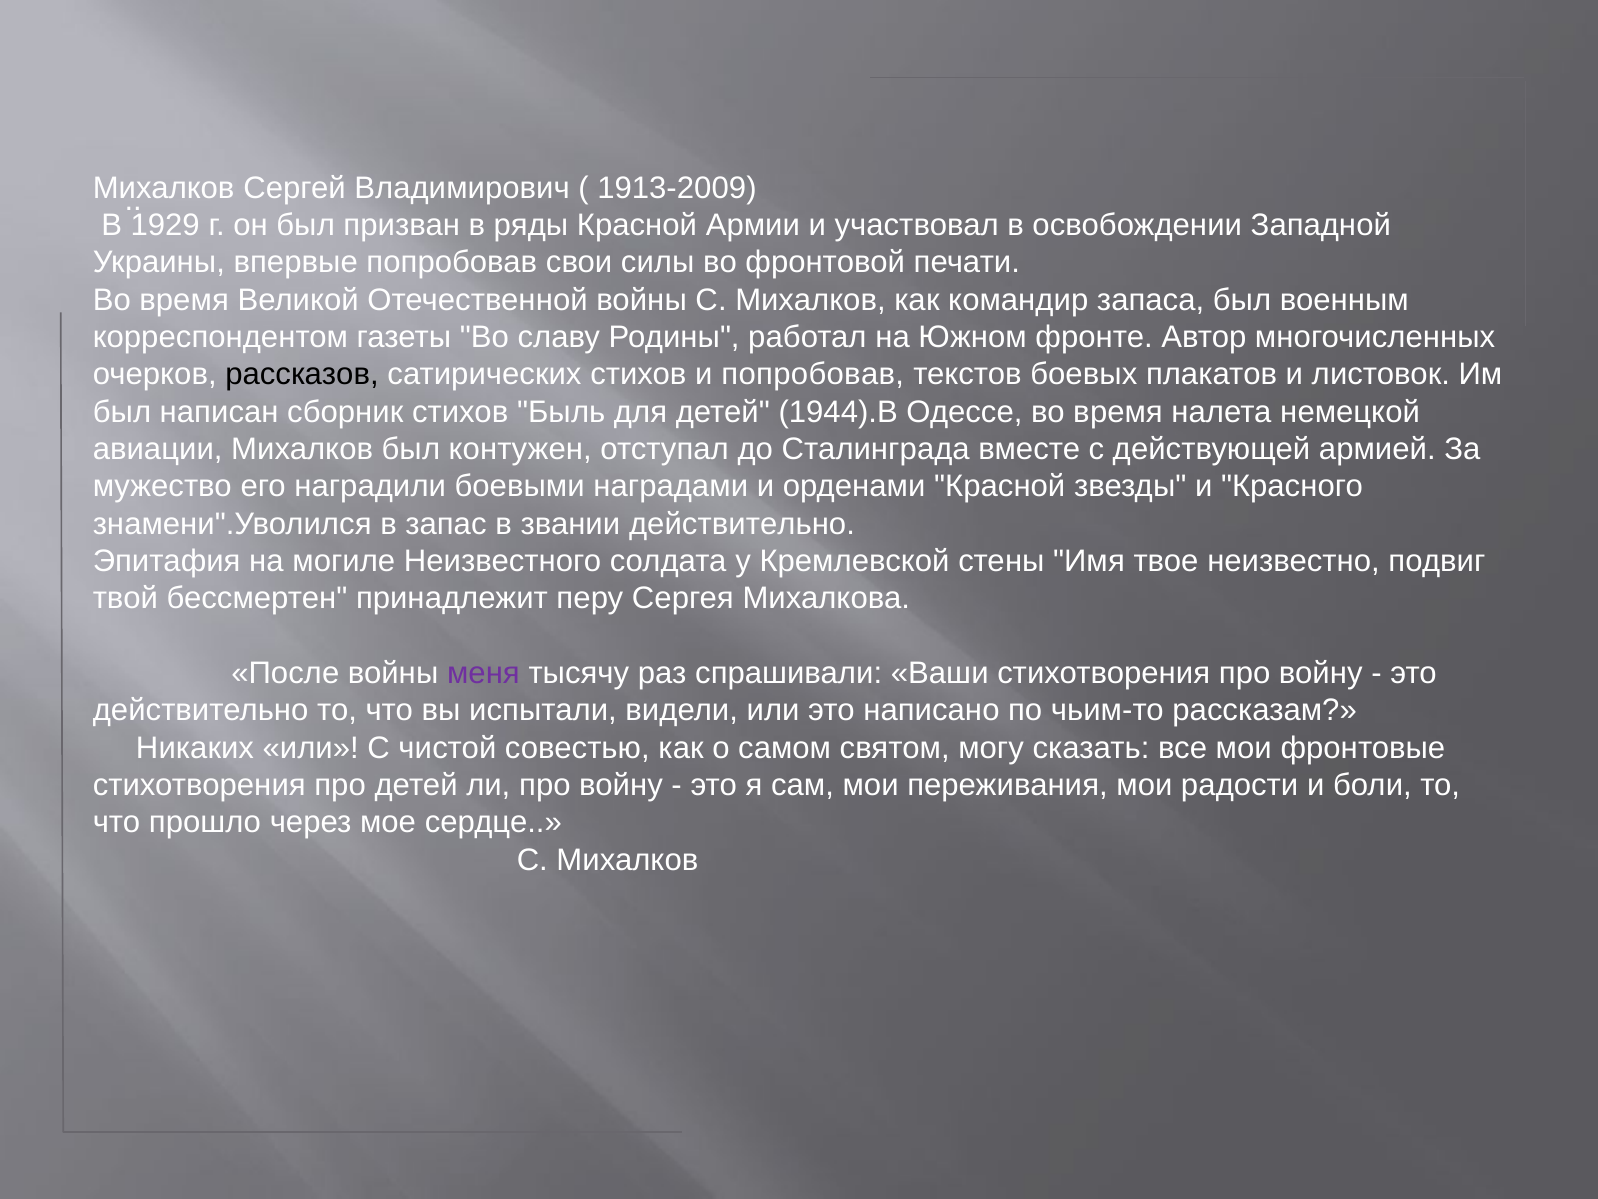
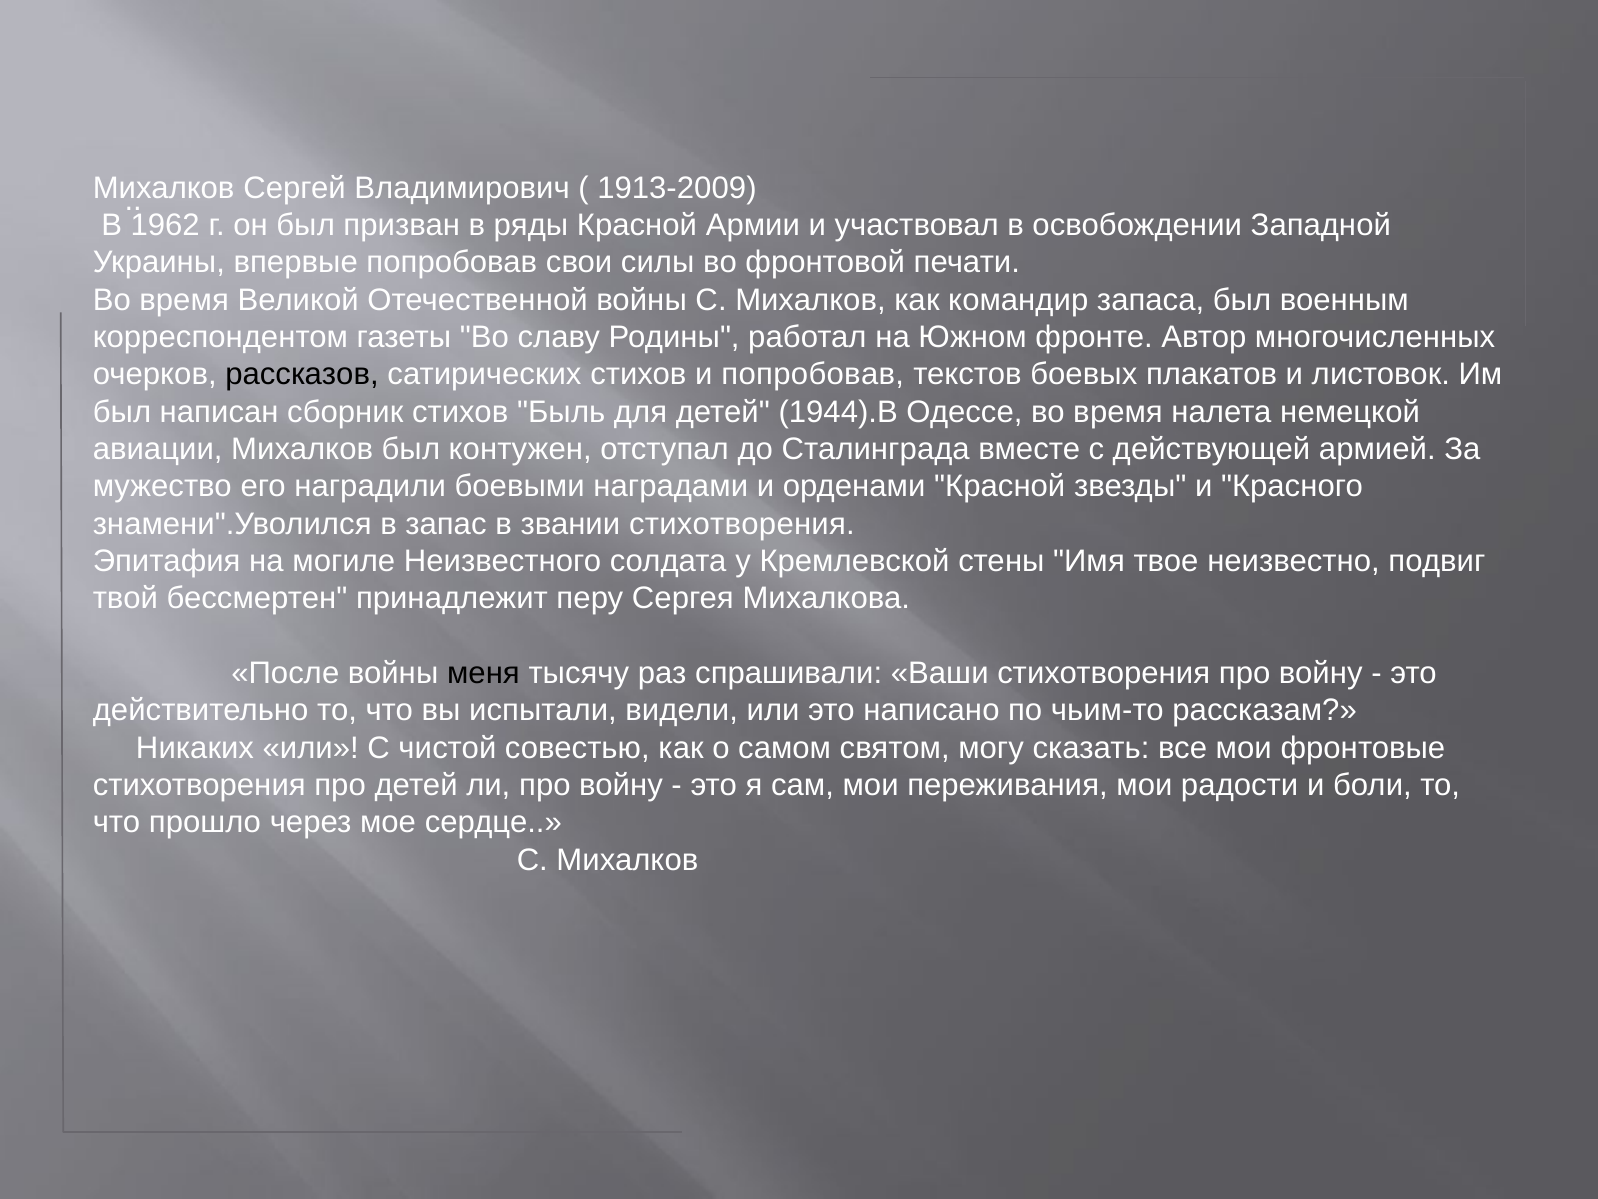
1929: 1929 -> 1962 (165, 225)
звании действительно: действительно -> стихотворения (742, 524)
меня colour: purple -> black (483, 673)
